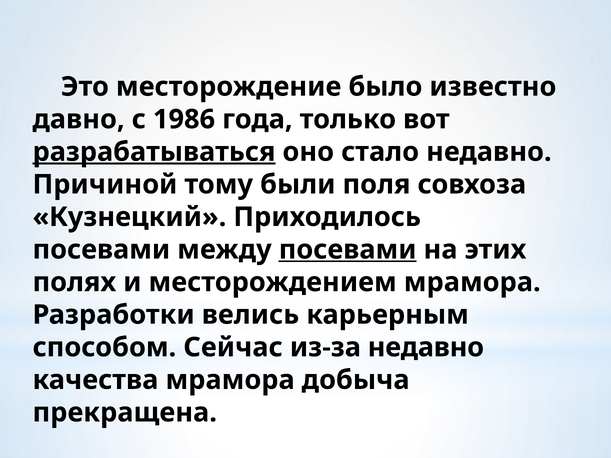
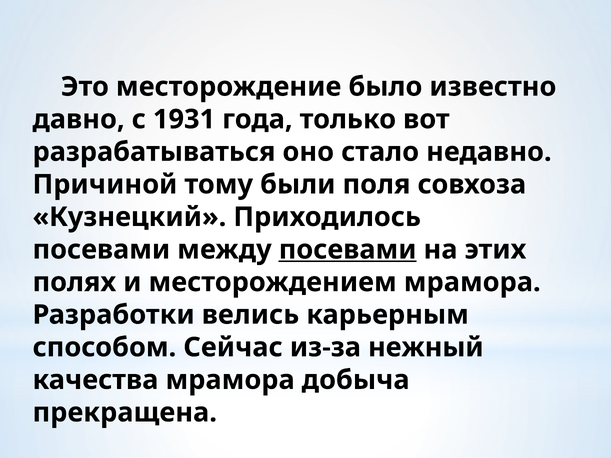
1986: 1986 -> 1931 (184, 119)
разрабатываться underline: present -> none (154, 152)
из-за недавно: недавно -> нежный (426, 348)
